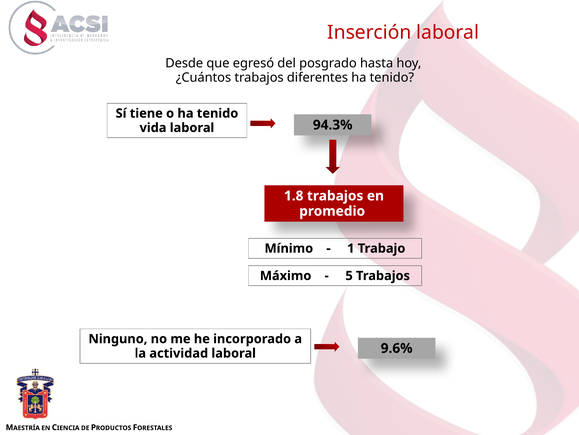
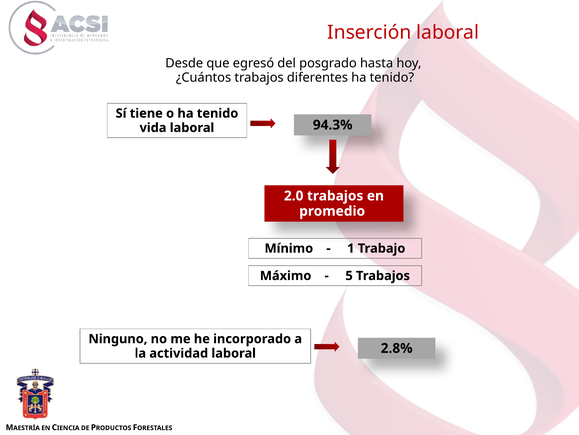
1.8: 1.8 -> 2.0 (294, 196)
9.6%: 9.6% -> 2.8% (397, 348)
